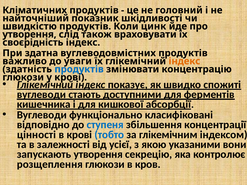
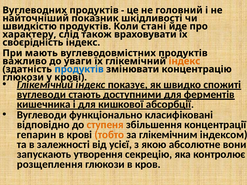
Кліматичних: Кліматичних -> Вуглеводних (35, 10)
цинк: цинк -> стані (154, 26)
утворення: утворення -> характеру (29, 34)
здатна: здатна -> мають (41, 53)
ступеня colour: blue -> orange (105, 125)
цінності: цінності -> гепарин (37, 135)
тобто colour: blue -> orange (109, 135)
указаними: указаними -> абсолютне (195, 145)
